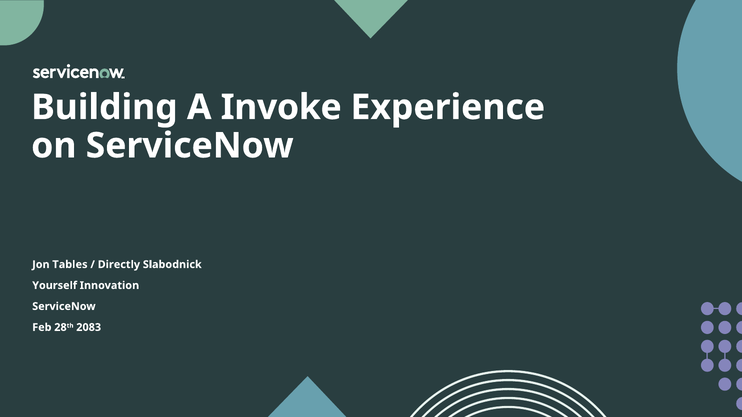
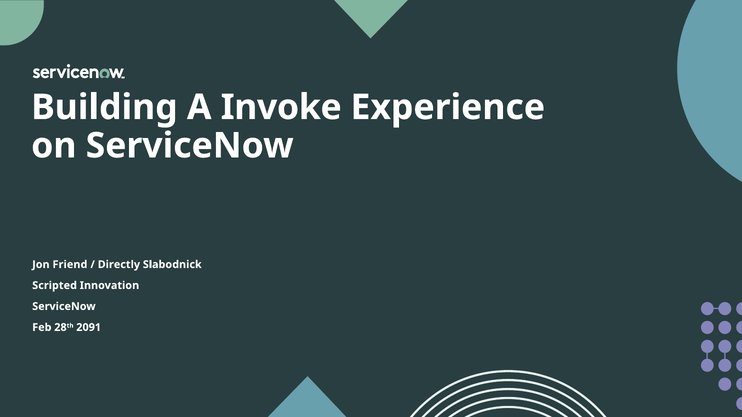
Tables: Tables -> Friend (70, 265)
Yourself: Yourself -> Scripted (55, 286)
2083: 2083 -> 2091 (89, 328)
